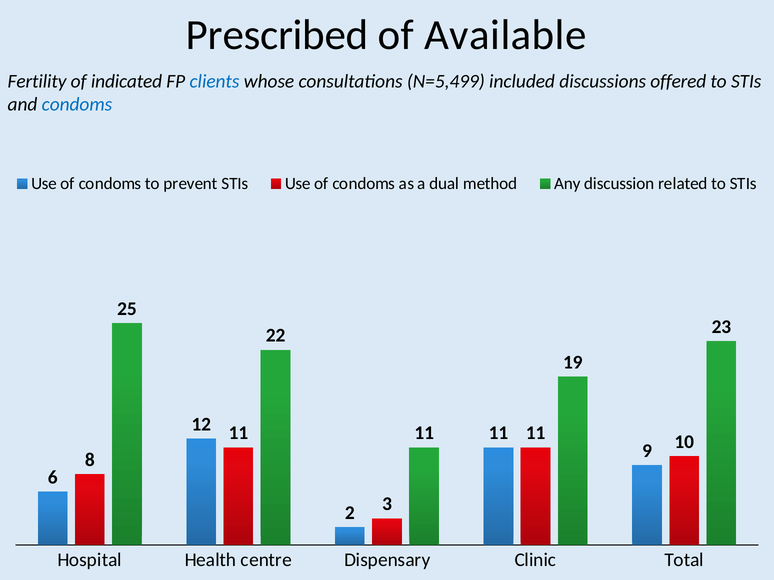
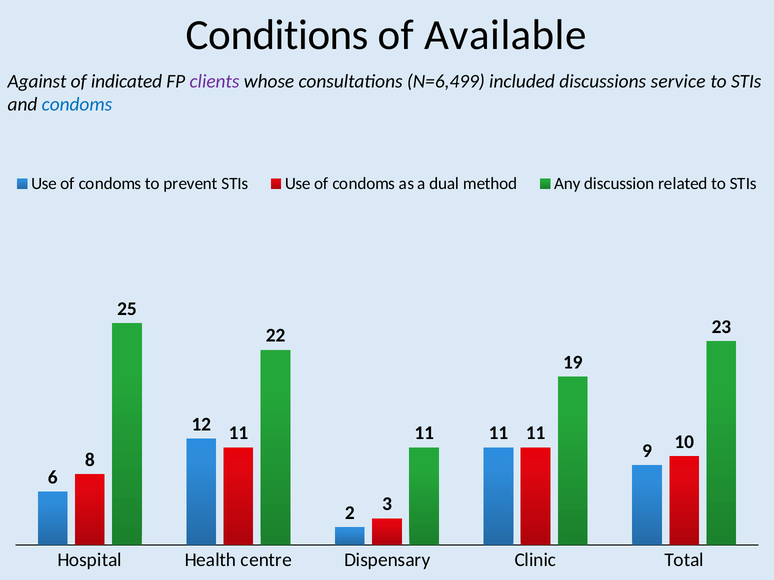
Prescribed: Prescribed -> Conditions (277, 35)
Fertility: Fertility -> Against (37, 81)
clients colour: blue -> purple (215, 81)
N=5,499: N=5,499 -> N=6,499 (446, 81)
offered: offered -> service (678, 81)
